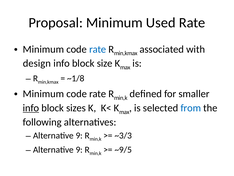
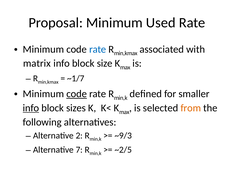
design: design -> matrix (37, 63)
~1/8: ~1/8 -> ~1/7 (76, 78)
code underline: none -> present (77, 94)
from colour: blue -> orange (191, 108)
9: 9 -> 2 (79, 135)
~3/3: ~3/3 -> ~9/3 (123, 135)
9: 9 -> 7 (79, 149)
~9/5: ~9/5 -> ~2/5 (123, 149)
